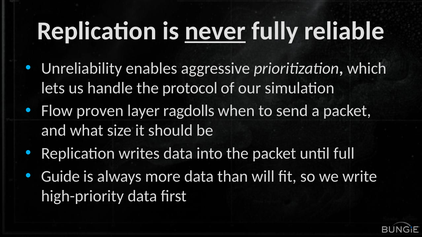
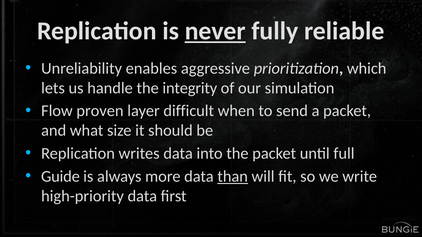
protocol: protocol -> integrity (190, 88)
ragdolls: ragdolls -> difficult (189, 111)
than underline: none -> present (233, 177)
